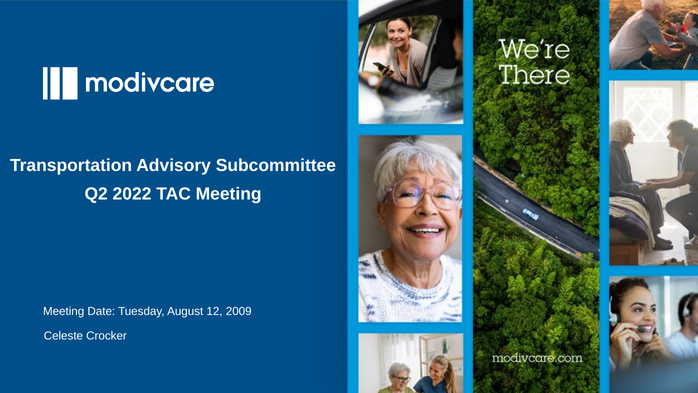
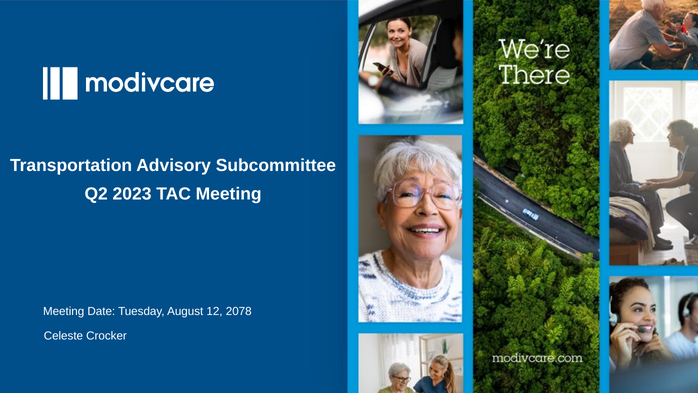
2022: 2022 -> 2023 (132, 194)
2009: 2009 -> 2078 (239, 311)
